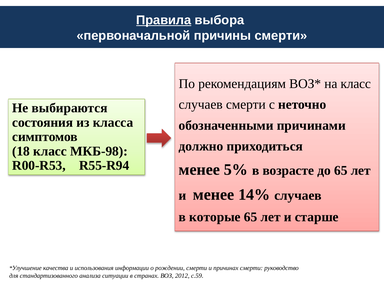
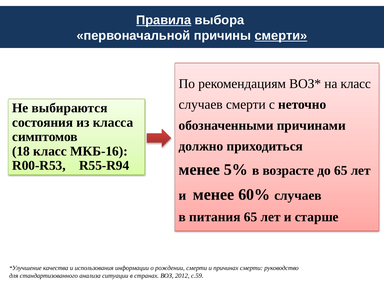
смерти underline: none -> present (281, 36)
МКБ-98: МКБ-98 -> МКБ-16 (99, 151)
14%: 14% -> 60% (254, 195)
которые: которые -> питания (215, 217)
